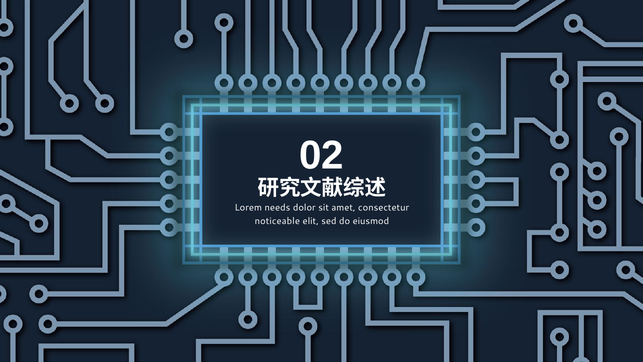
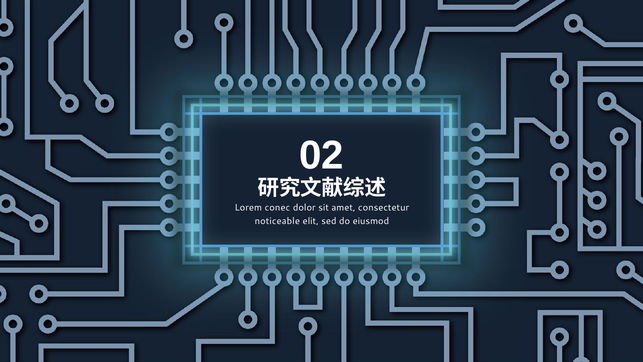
needs: needs -> conec (277, 207)
